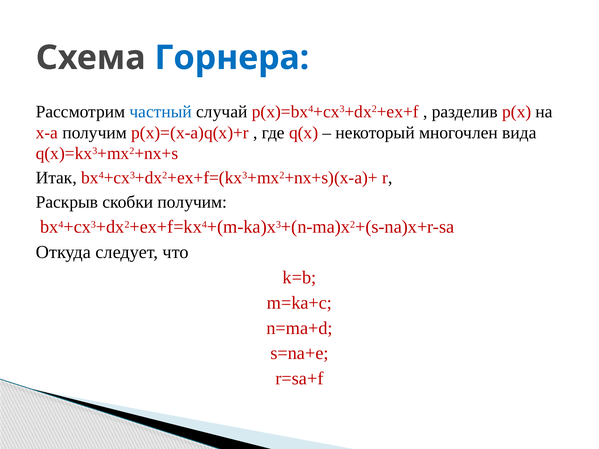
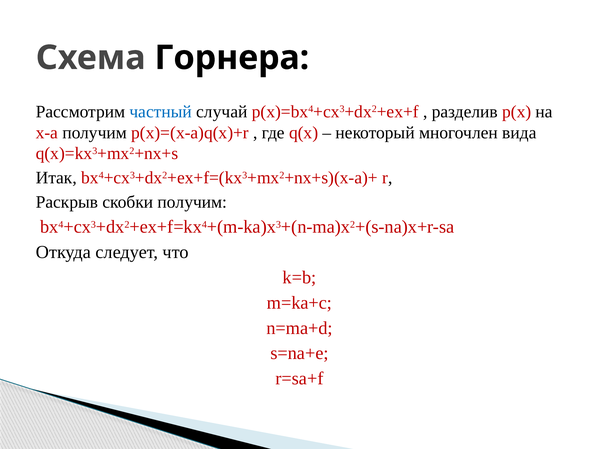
Горнера colour: blue -> black (232, 58)
